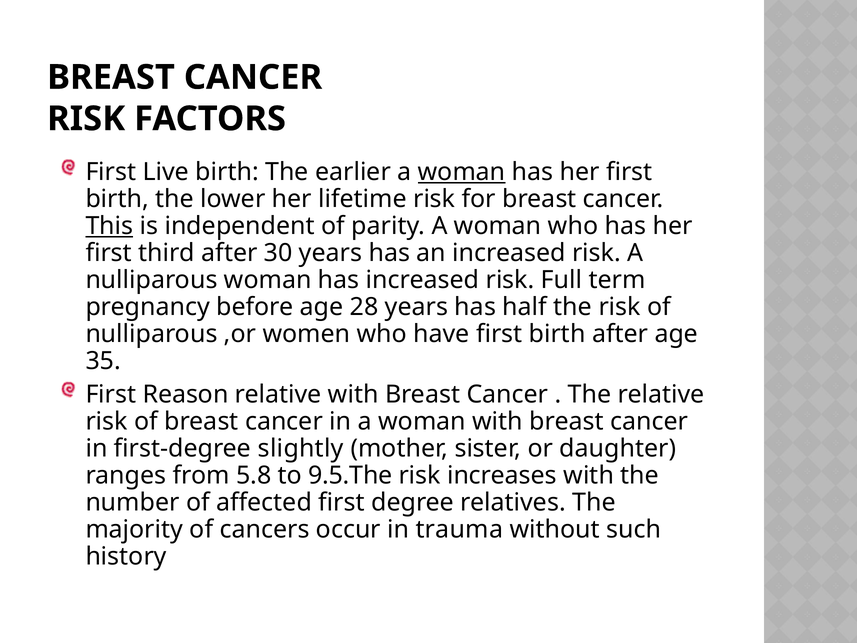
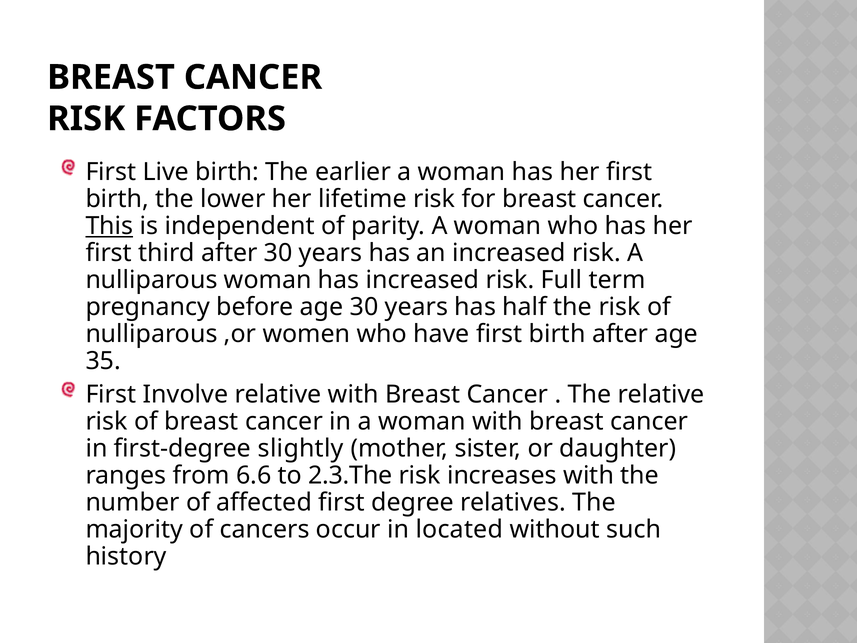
woman underline: present -> none (462, 172)
age 28: 28 -> 30 (364, 307)
Reason: Reason -> Involve (185, 394)
5.8: 5.8 -> 6.6 (254, 475)
9.5.The: 9.5.The -> 2.3.The (350, 475)
trauma: trauma -> located (459, 529)
